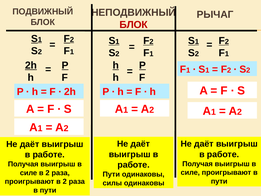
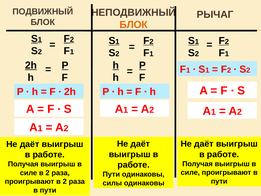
БЛОК colour: red -> orange (134, 25)
